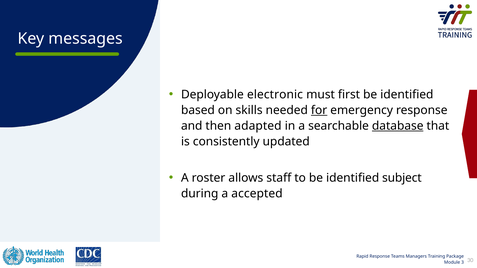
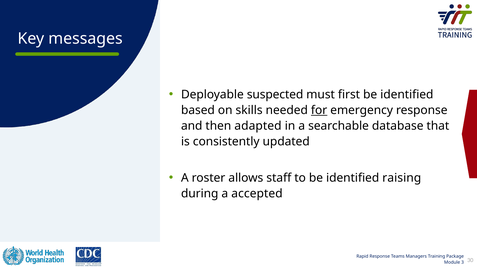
electronic: electronic -> suspected (275, 95)
database underline: present -> none (398, 126)
subject: subject -> raising (402, 178)
